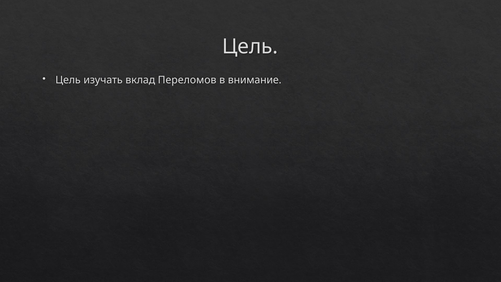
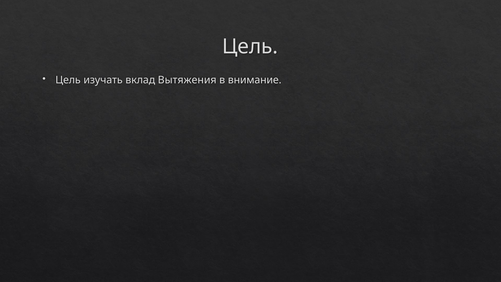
Переломов: Переломов -> Вытяжения (187, 80)
